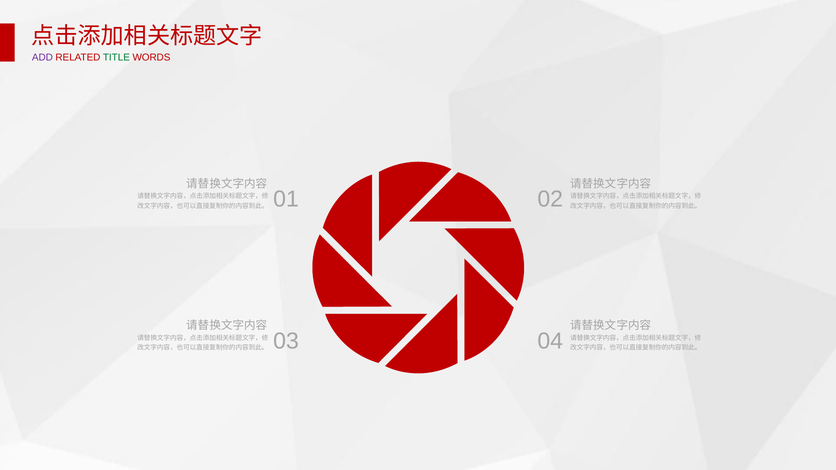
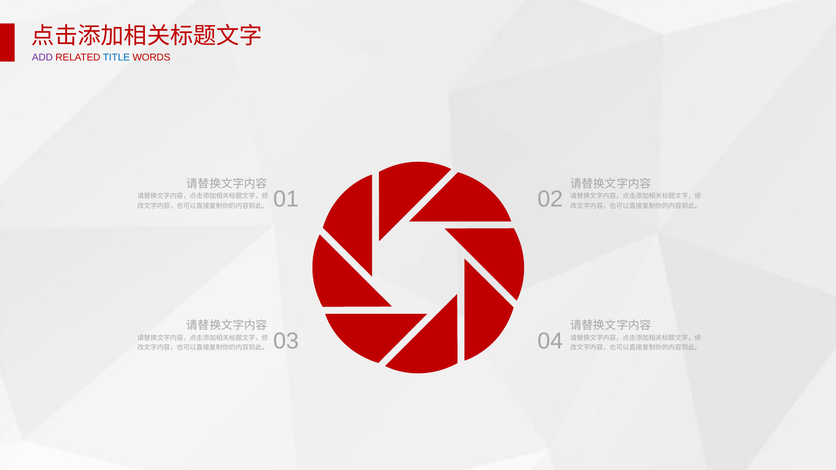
TITLE colour: green -> blue (116, 57)
